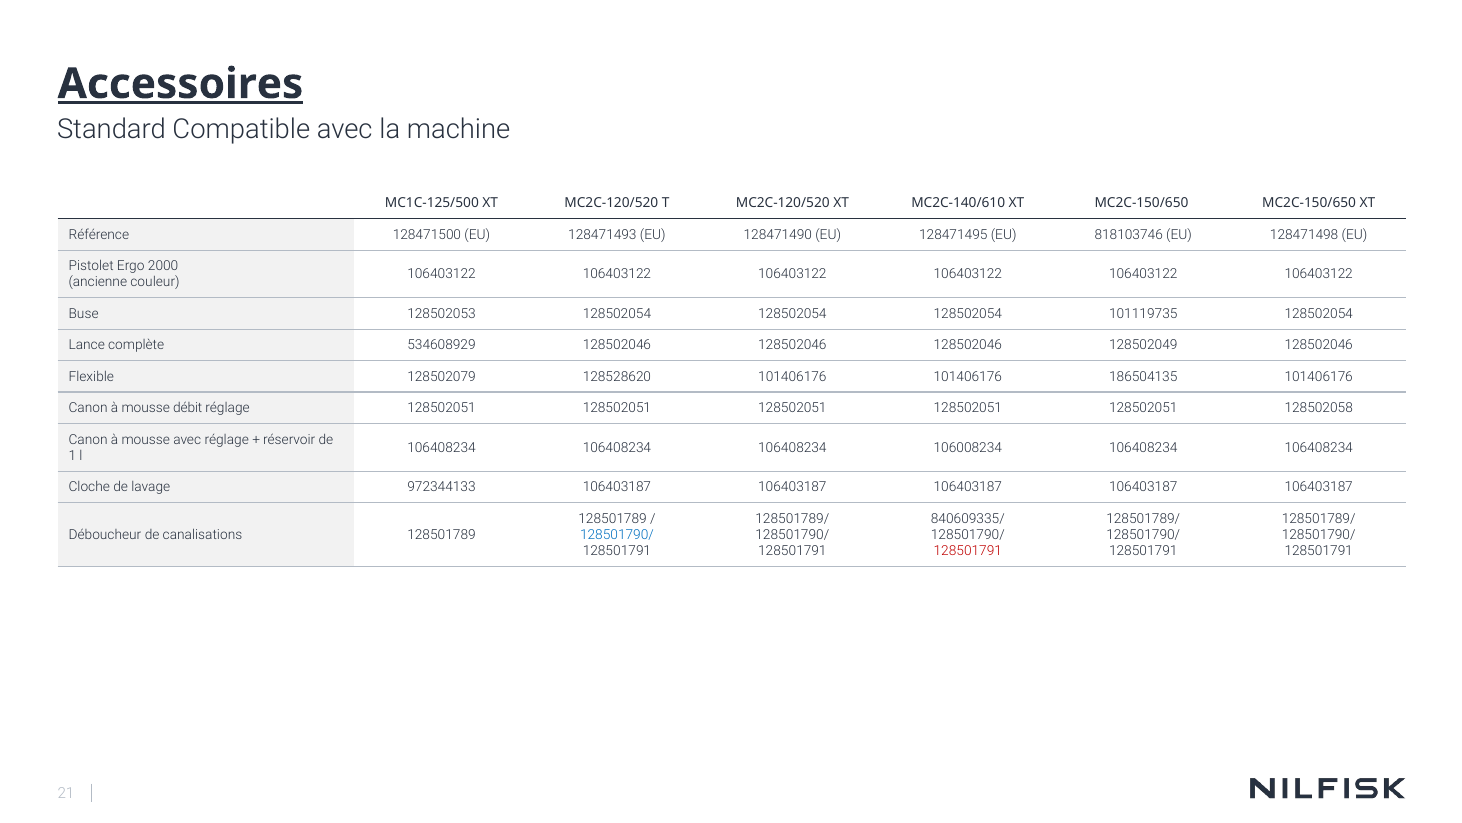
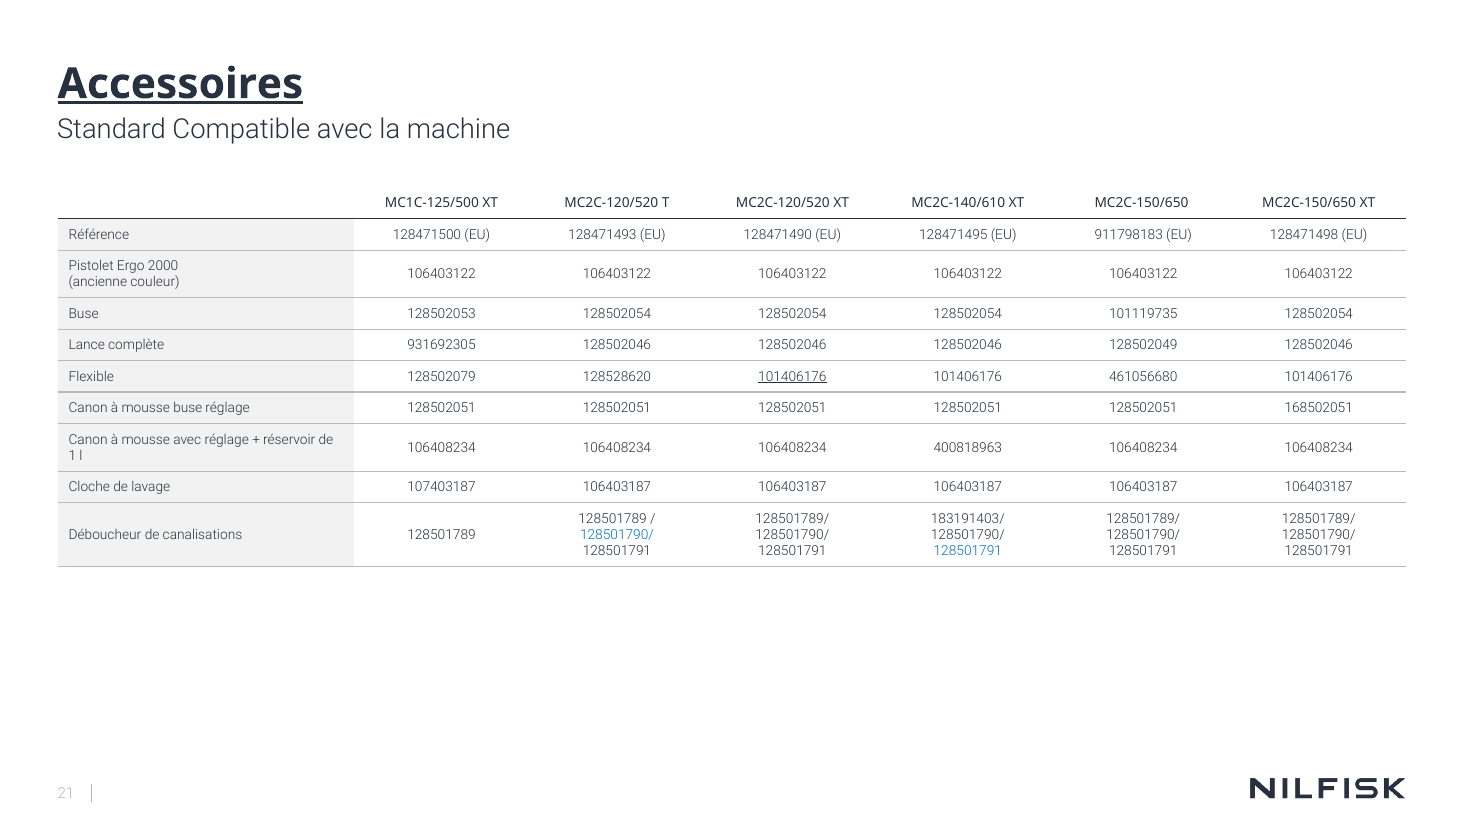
818103746: 818103746 -> 911798183 (1129, 234)
534608929: 534608929 -> 931692305 (442, 345)
101406176 underline: none -> present (792, 376)
186504135: 186504135 -> 461056680 (1143, 376)
mousse débit: débit -> buse (188, 408)
128502058: 128502058 -> 168502051 (1319, 408)
106008234: 106008234 -> 400818963 (968, 447)
972344133: 972344133 -> 107403187 (442, 487)
840609335/: 840609335/ -> 183191403/ (968, 518)
128501791 colour: red -> blue (968, 550)
